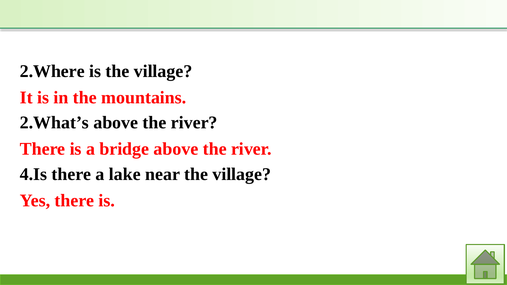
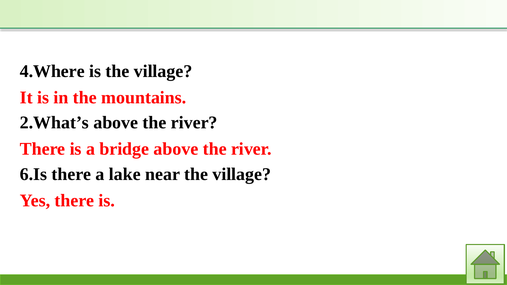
2.Where: 2.Where -> 4.Where (52, 71)
4.Is: 4.Is -> 6.Is (34, 174)
